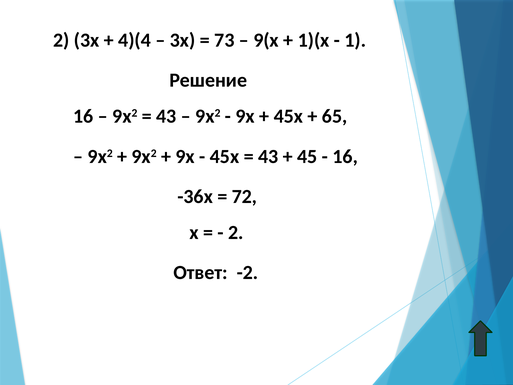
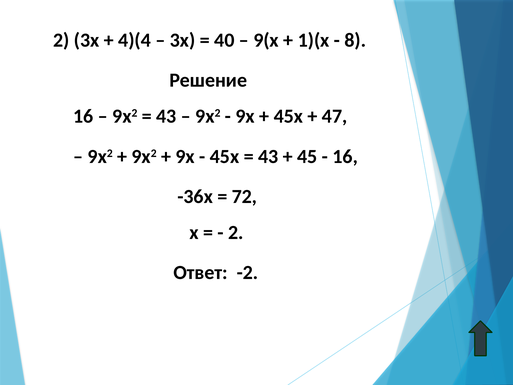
73: 73 -> 40 (224, 40)
1: 1 -> 8 (355, 40)
65: 65 -> 47 (335, 116)
